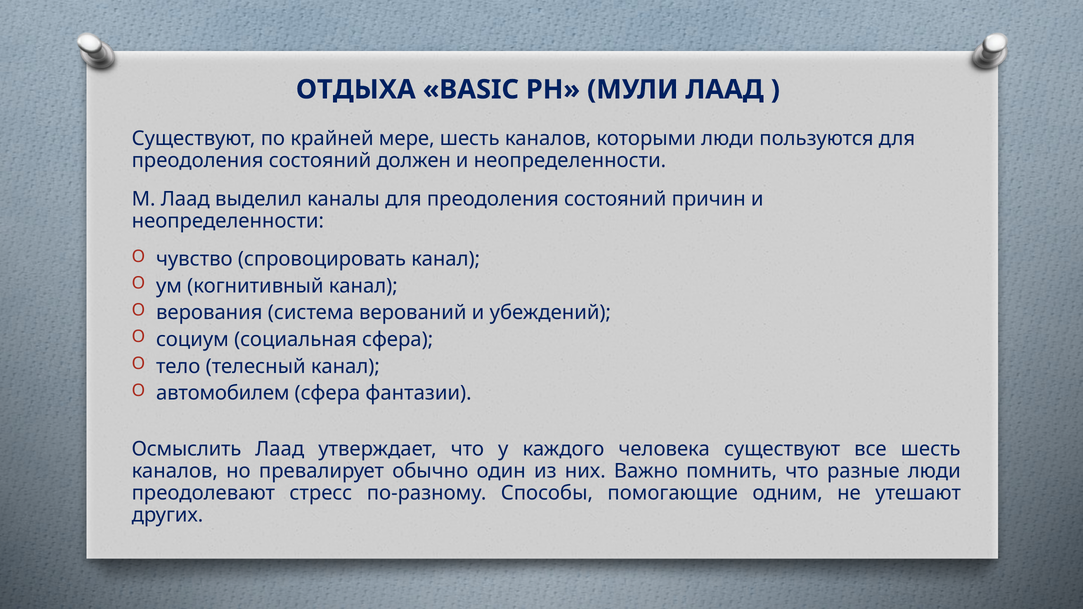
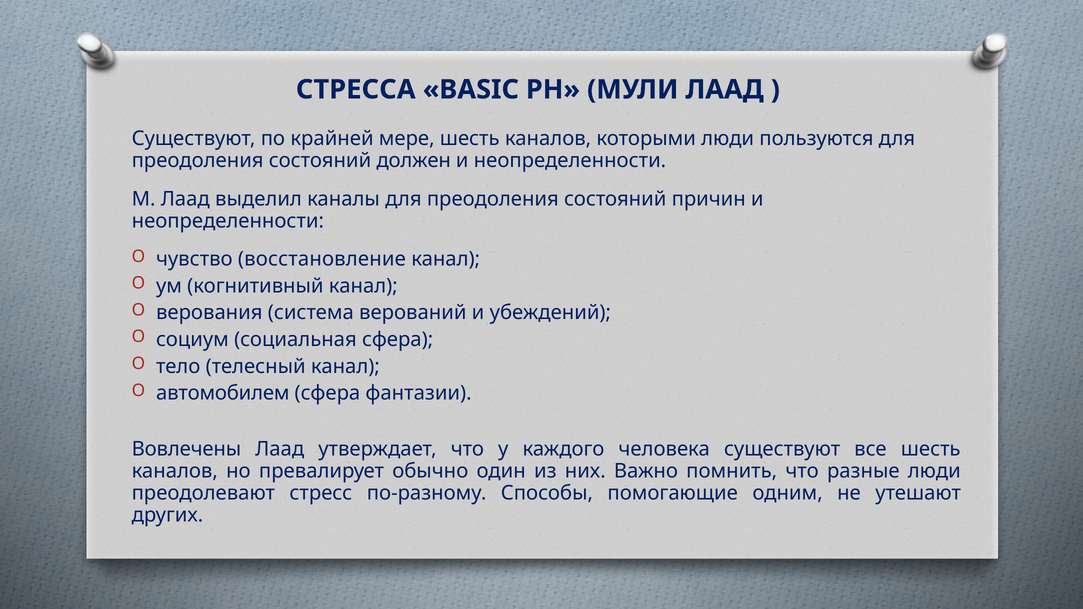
ОТДЫХА: ОТДЫХА -> СТРЕССА (356, 90)
спровоцировать: спровоцировать -> восстановление (322, 259)
Осмыслить: Осмыслить -> Вовлечены (186, 449)
